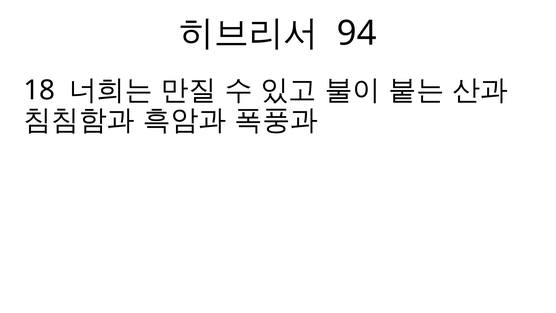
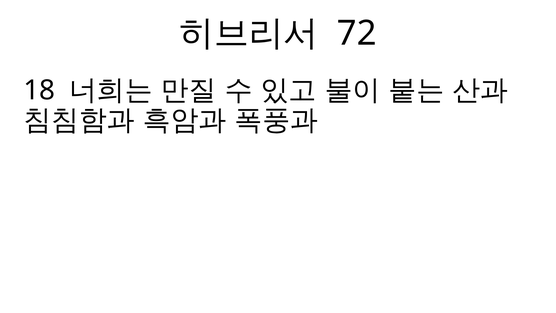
94: 94 -> 72 (357, 33)
